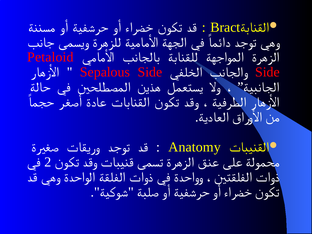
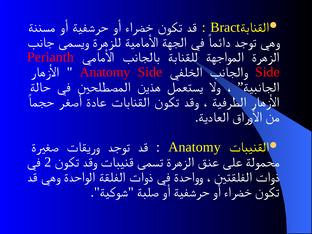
Petaloid: Petaloid -> Perianth (50, 57)
Sepalous: Sepalous -> Anatomy (105, 72)
